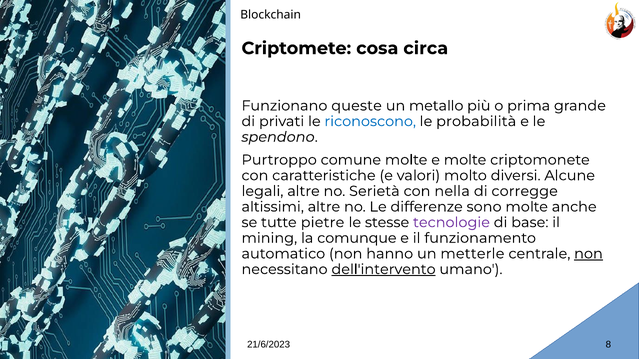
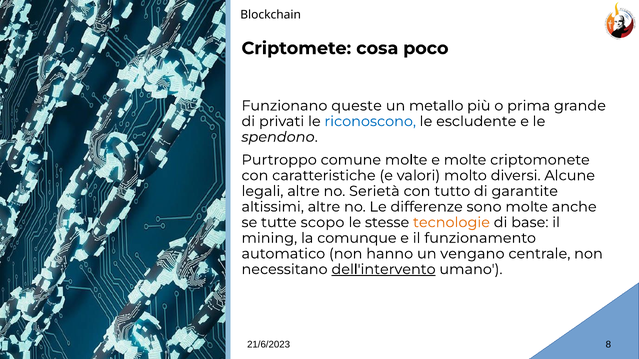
circa: circa -> poco (426, 48)
probabilità: probabilità -> escludente (476, 122)
nella: nella -> tutto (452, 191)
corregge: corregge -> garantite (525, 191)
pietre: pietre -> scopo (323, 223)
tecnologie colour: purple -> orange (451, 223)
metterle: metterle -> vengano (472, 254)
non underline: present -> none (588, 254)
